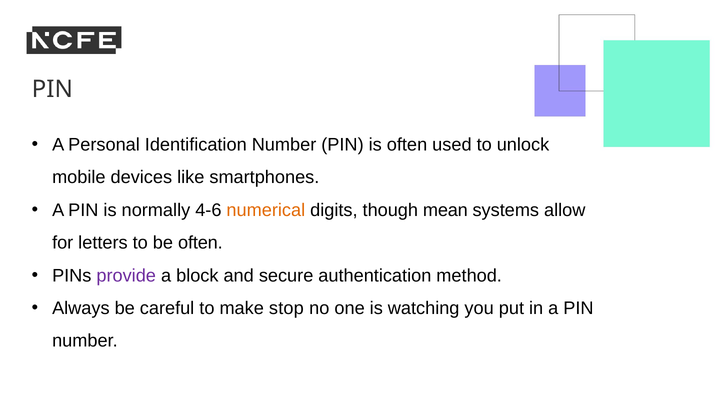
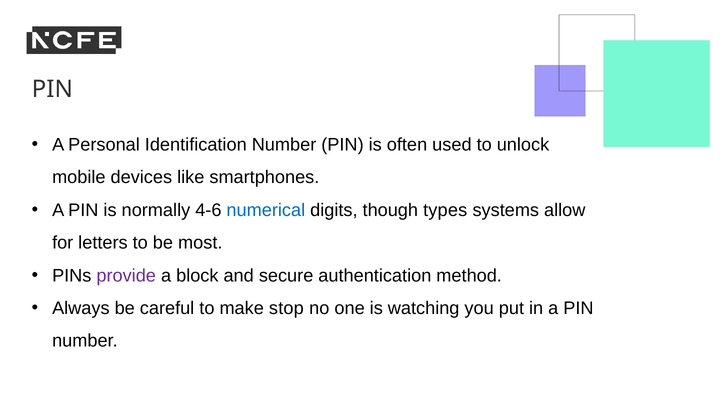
numerical colour: orange -> blue (266, 210)
mean: mean -> types (445, 210)
be often: often -> most (200, 242)
